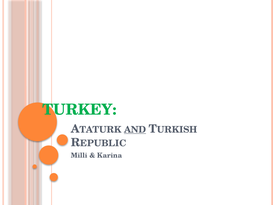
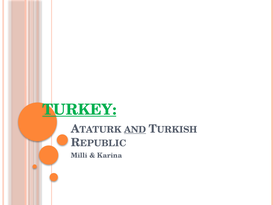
TURKEY underline: none -> present (79, 110)
